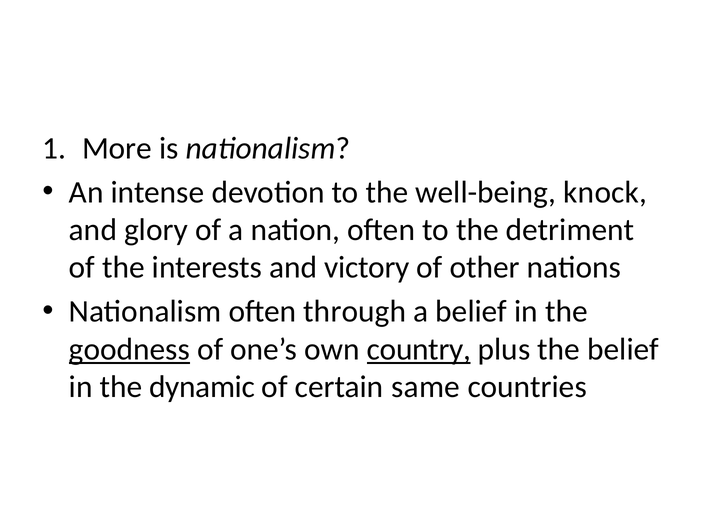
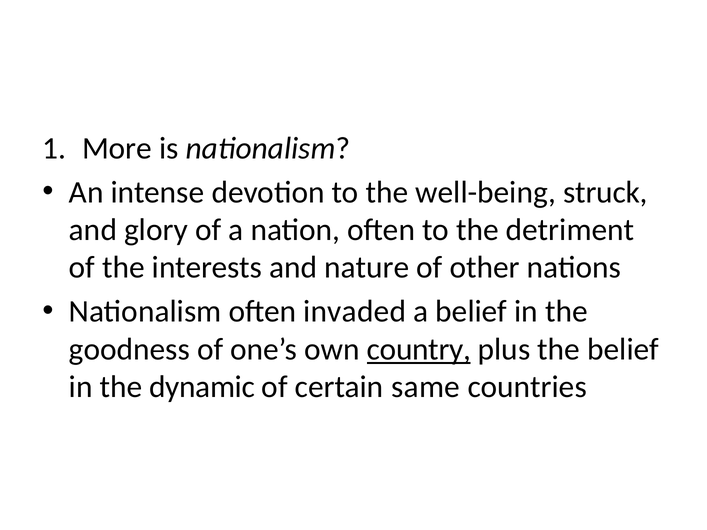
knock: knock -> struck (605, 192)
victory: victory -> nature (367, 268)
through: through -> invaded (355, 312)
goodness underline: present -> none (129, 349)
